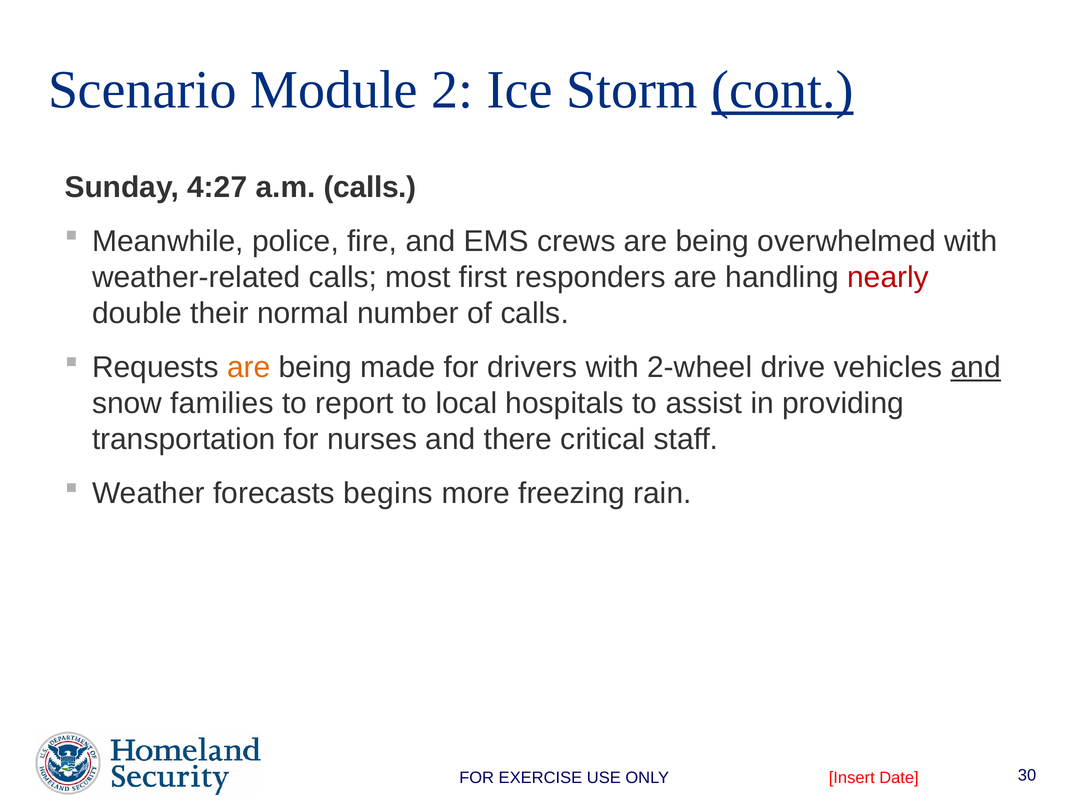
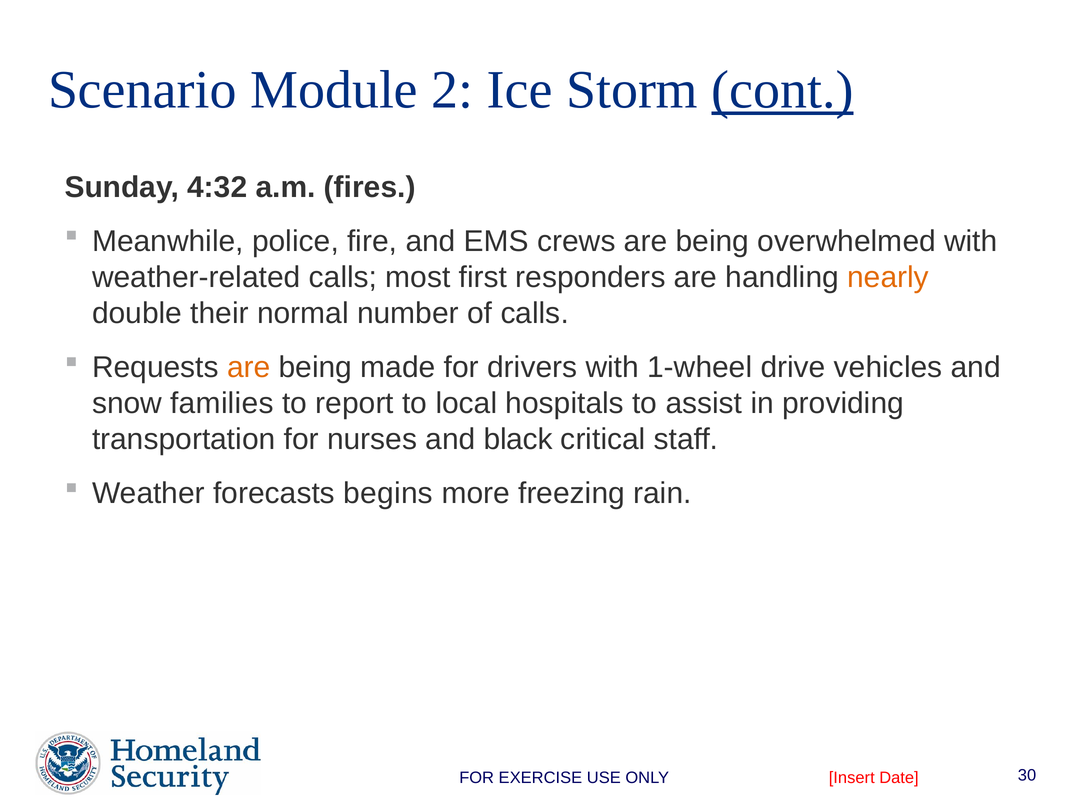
4:27: 4:27 -> 4:32 (217, 187)
a.m calls: calls -> fires (370, 187)
nearly colour: red -> orange (888, 277)
2-wheel: 2-wheel -> 1-wheel (700, 367)
and underline: present -> none (976, 367)
there: there -> black (518, 439)
